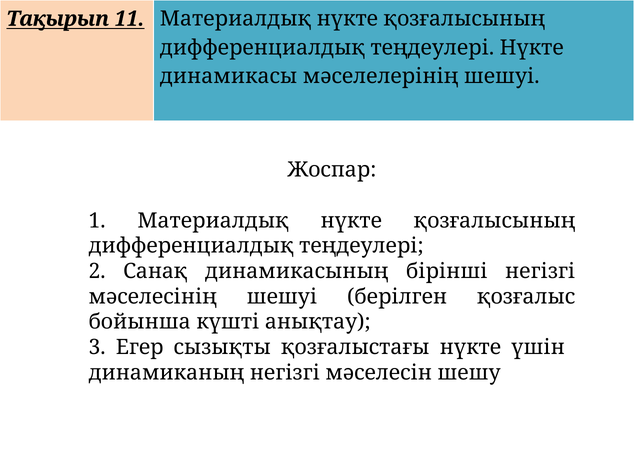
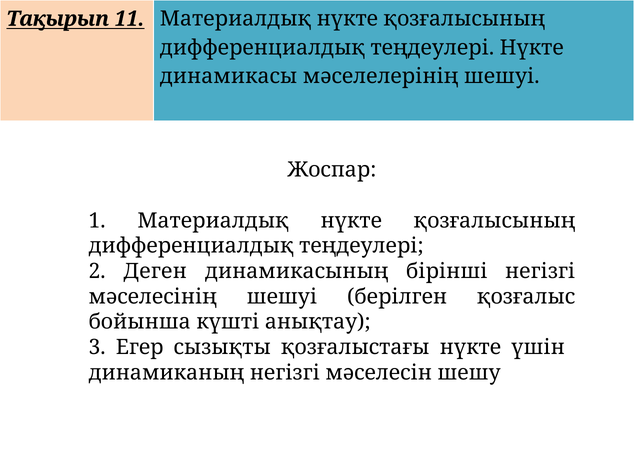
Санақ: Санақ -> Деген (155, 272)
